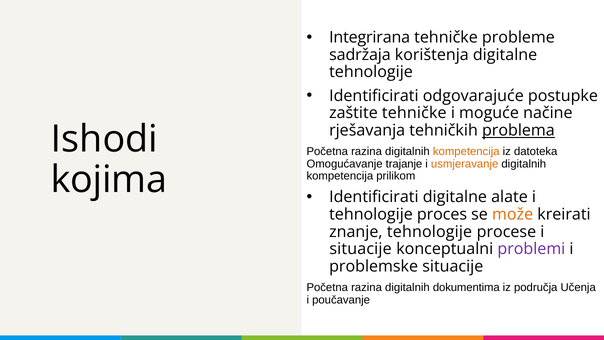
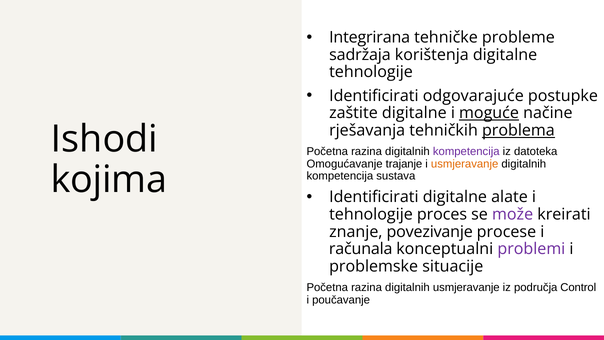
zaštite tehničke: tehničke -> digitalne (414, 113)
moguće underline: none -> present (489, 113)
kompetencija colour: orange -> purple (466, 151)
prilikom: prilikom -> sustava (396, 176)
može colour: orange -> purple (513, 214)
znanje tehnologije: tehnologije -> povezivanje (430, 232)
situacije: situacije -> računala (361, 249)
digitalnih dokumentima: dokumentima -> usmjeravanje (466, 287)
Učenja: Učenja -> Control (578, 287)
